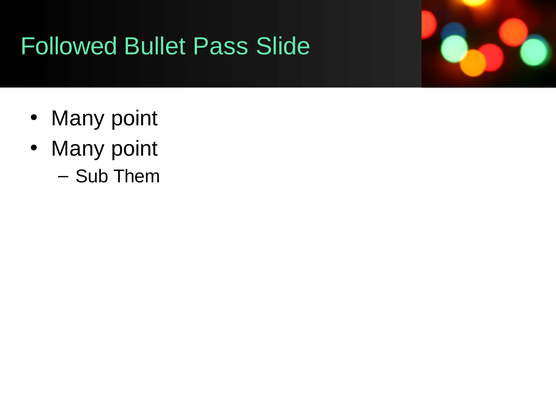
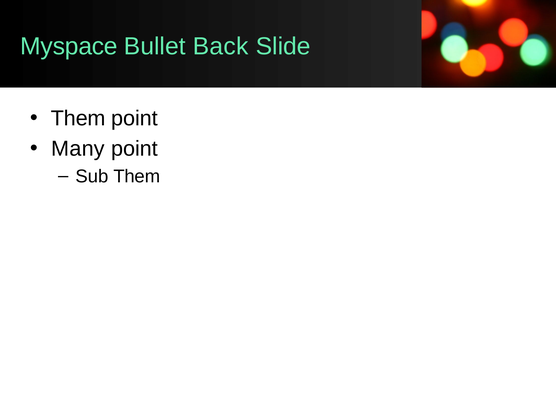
Followed: Followed -> Myspace (69, 46)
Pass: Pass -> Back (221, 46)
Many: Many -> Them (78, 118)
